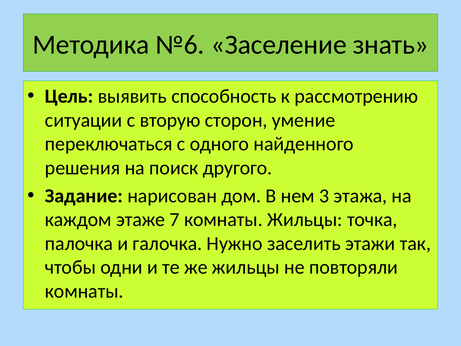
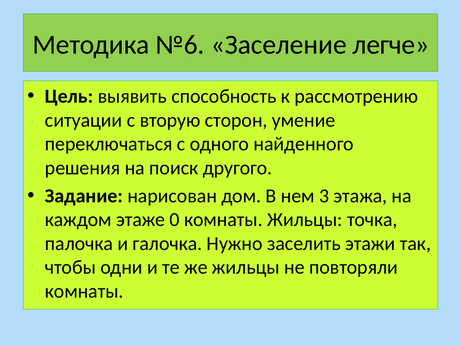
знать: знать -> легче (391, 45)
7: 7 -> 0 (175, 220)
